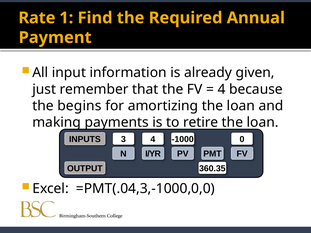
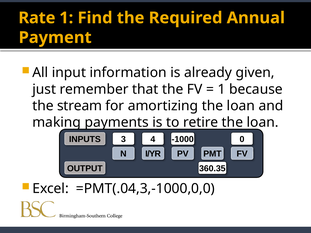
4: 4 -> 1 (221, 89)
begins: begins -> stream (80, 106)
